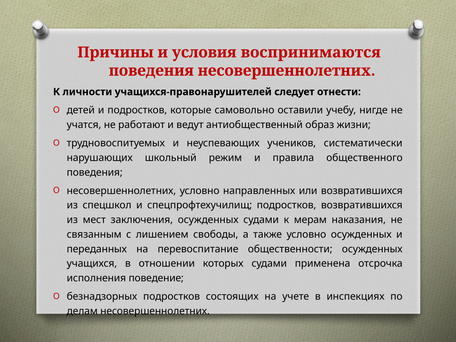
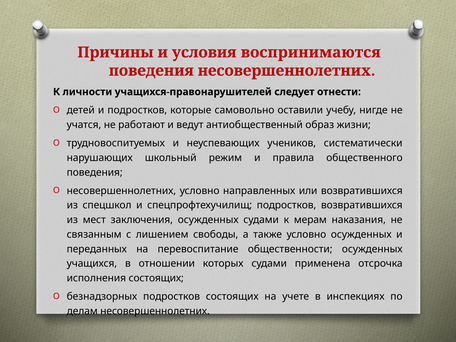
исполнения поведение: поведение -> состоящих (156, 278)
